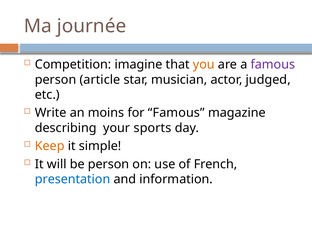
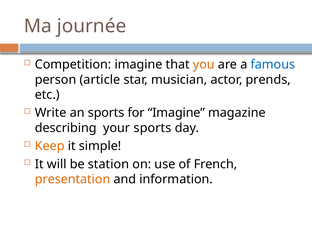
famous colour: purple -> blue (273, 65)
judged: judged -> prends (268, 80)
an moins: moins -> sports (106, 113)
for Famous: Famous -> Imagine (176, 113)
be person: person -> station (108, 164)
presentation colour: blue -> orange (73, 179)
